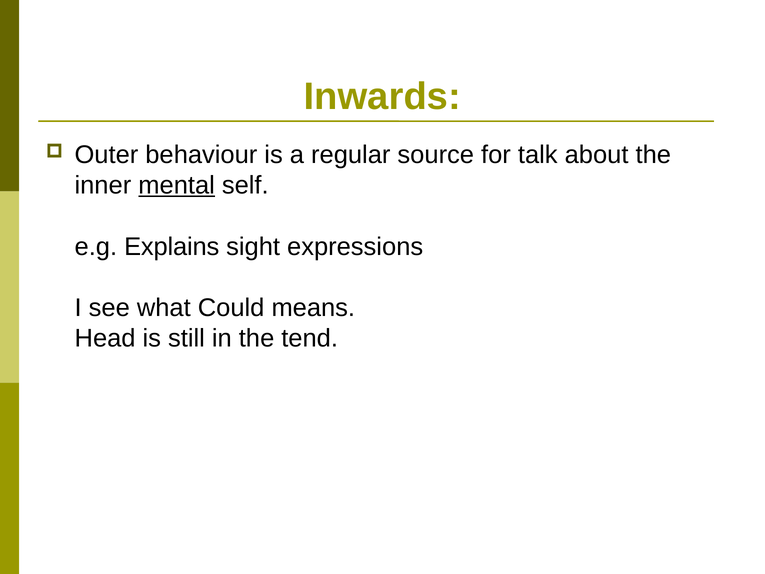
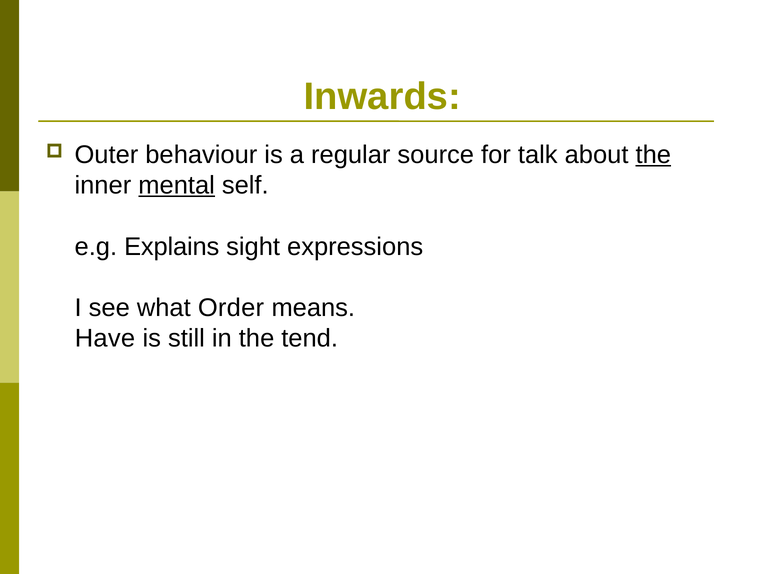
the underline: none -> present (653, 155)
Could: Could -> Order (231, 308)
Head: Head -> Have (105, 338)
